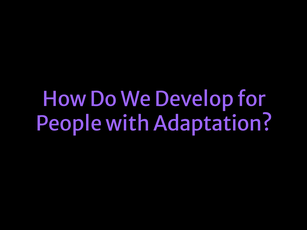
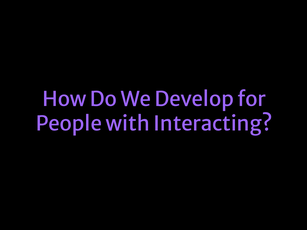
Adaptation: Adaptation -> Interacting (213, 124)
